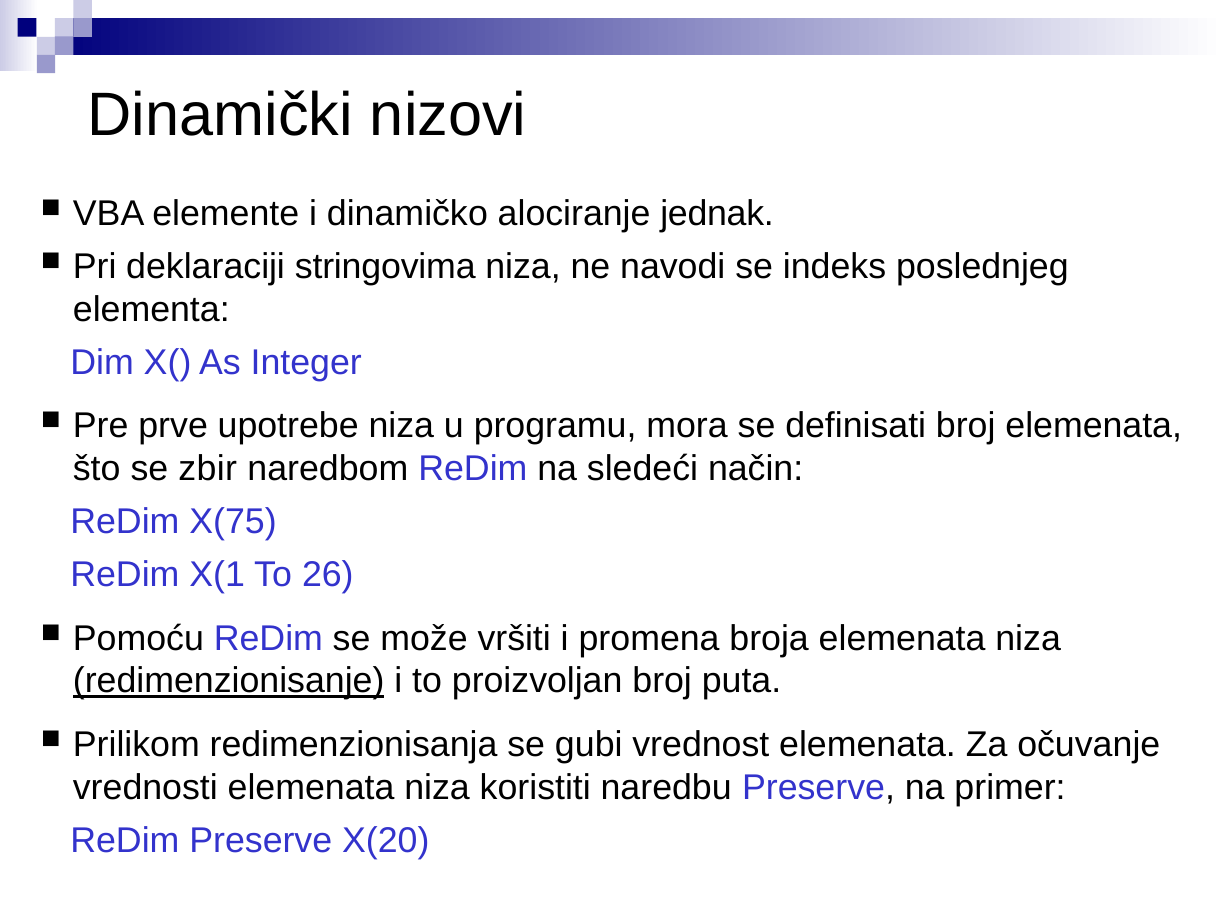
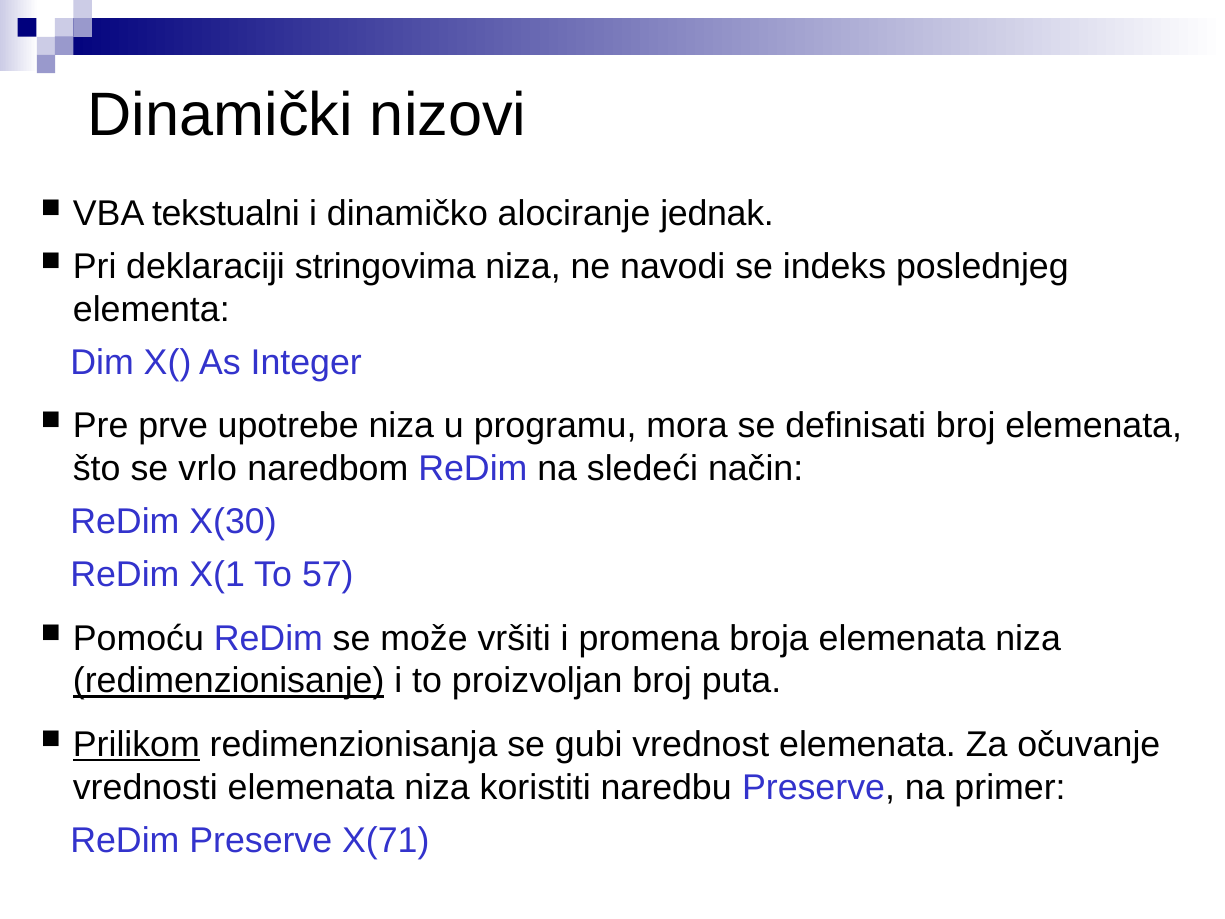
elemente: elemente -> tekstualni (226, 213)
zbir: zbir -> vrlo (208, 469)
X(75: X(75 -> X(30 (233, 522)
26: 26 -> 57 (328, 575)
Prilikom underline: none -> present (136, 744)
X(20: X(20 -> X(71 (386, 840)
